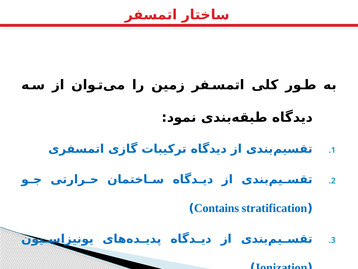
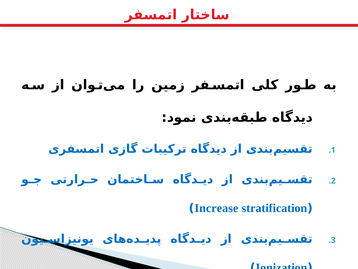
Contains: Contains -> Increase (216, 208)
